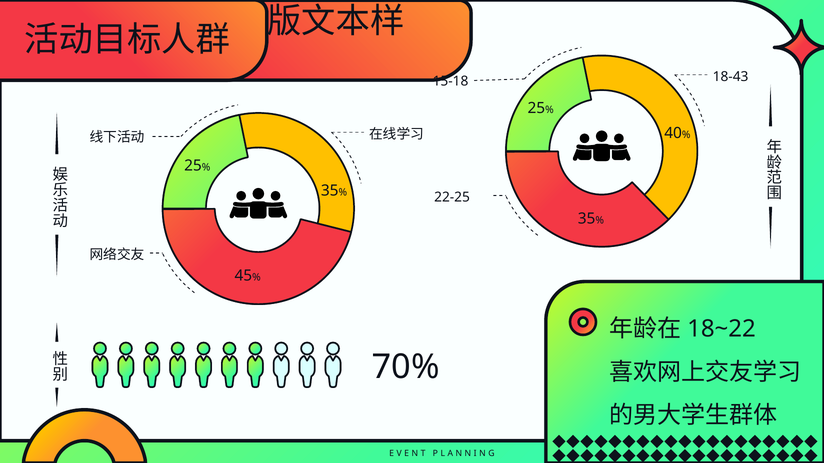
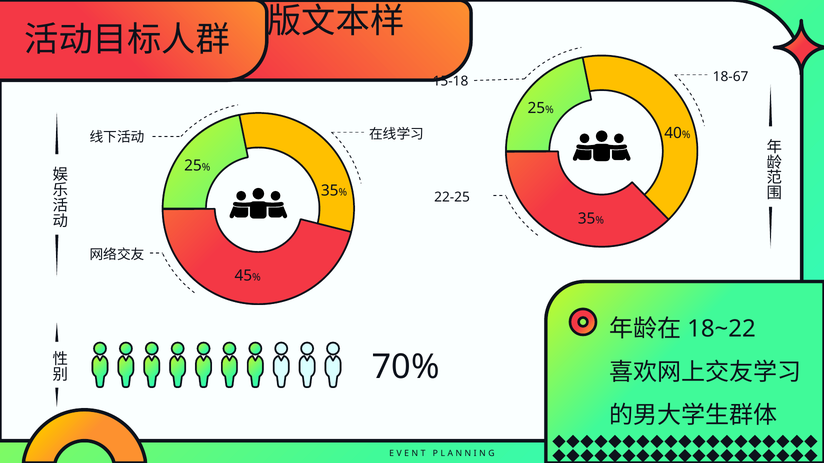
18-43: 18-43 -> 18-67 (731, 77)
